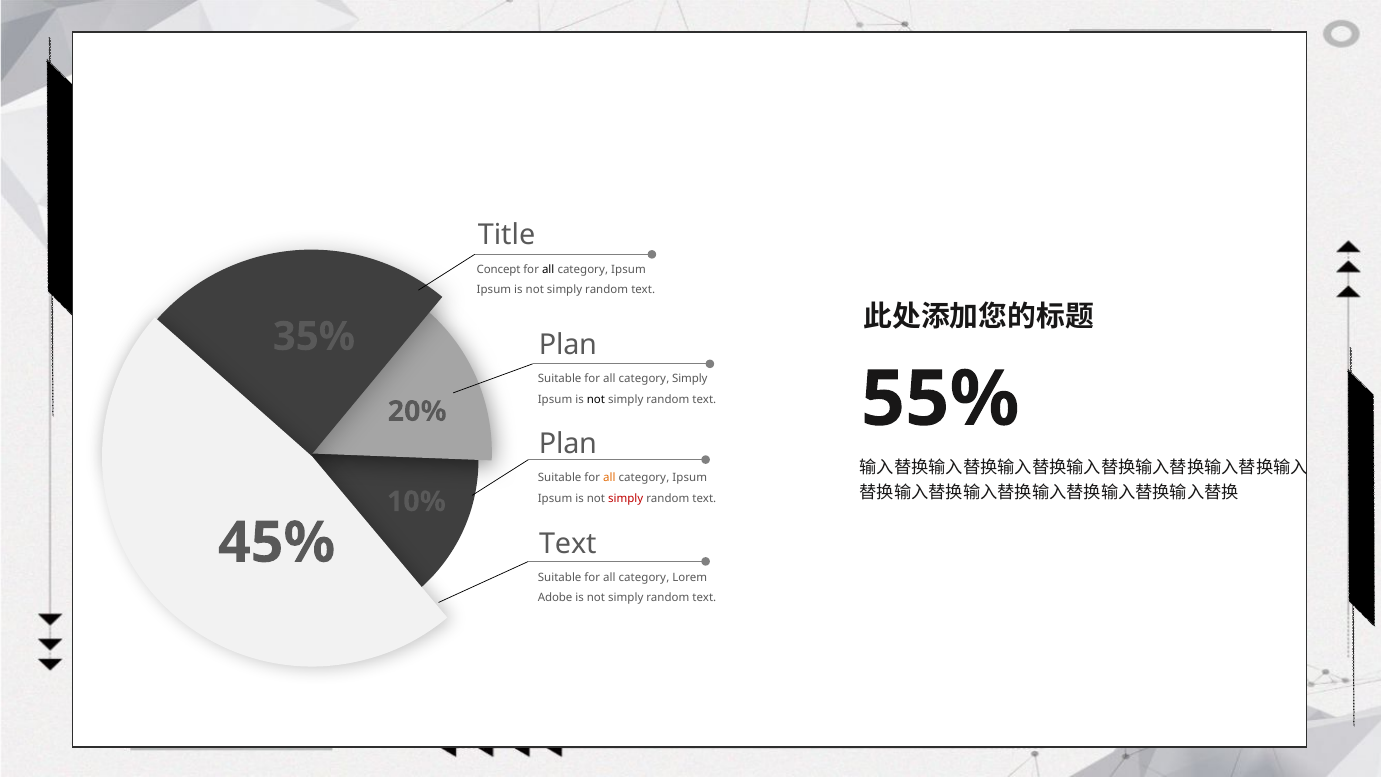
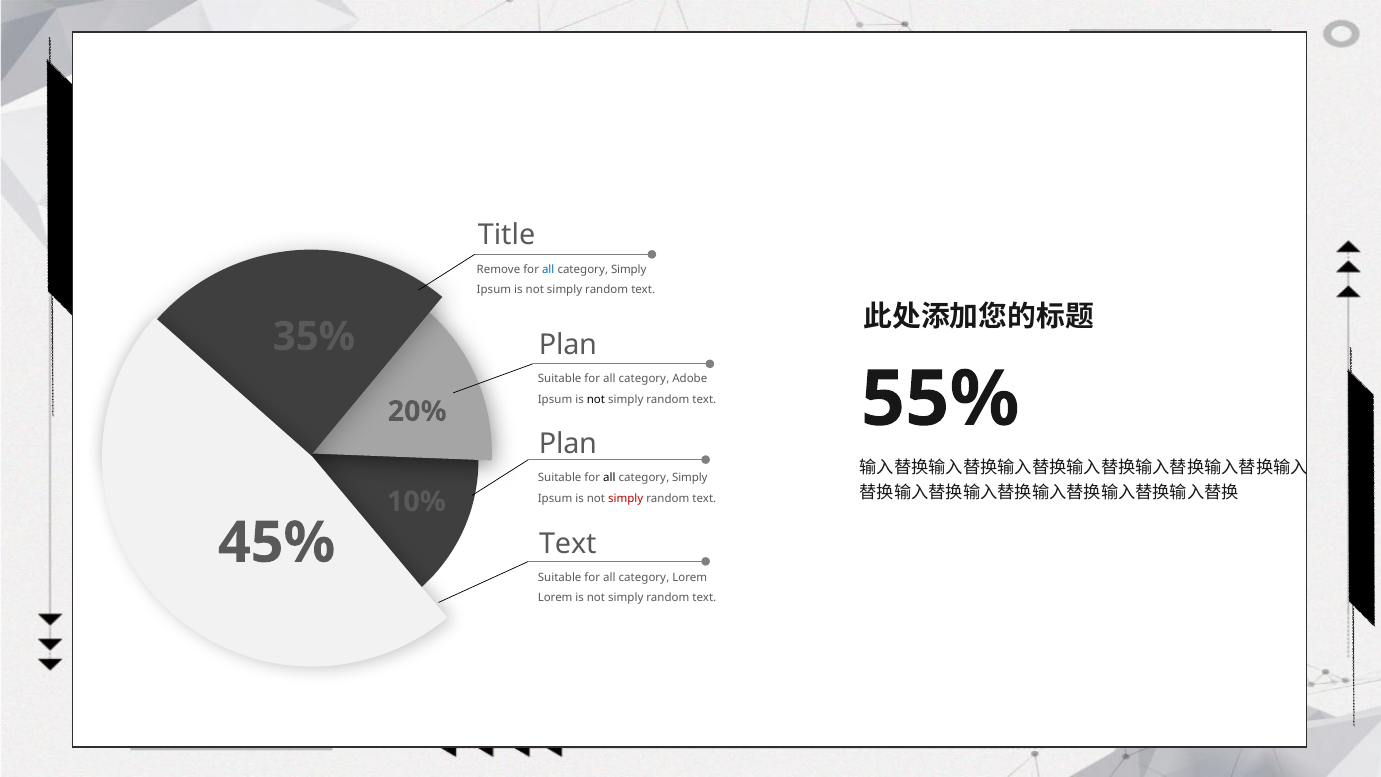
Concept: Concept -> Remove (499, 269)
all colour: black -> blue (548, 269)
Ipsum: Ipsum -> Simply (629, 269)
category Simply: Simply -> Adobe (690, 379)
all colour: orange -> black (609, 478)
Ipsum: Ipsum -> Simply (690, 478)
Adobe: Adobe -> Lorem (555, 598)
